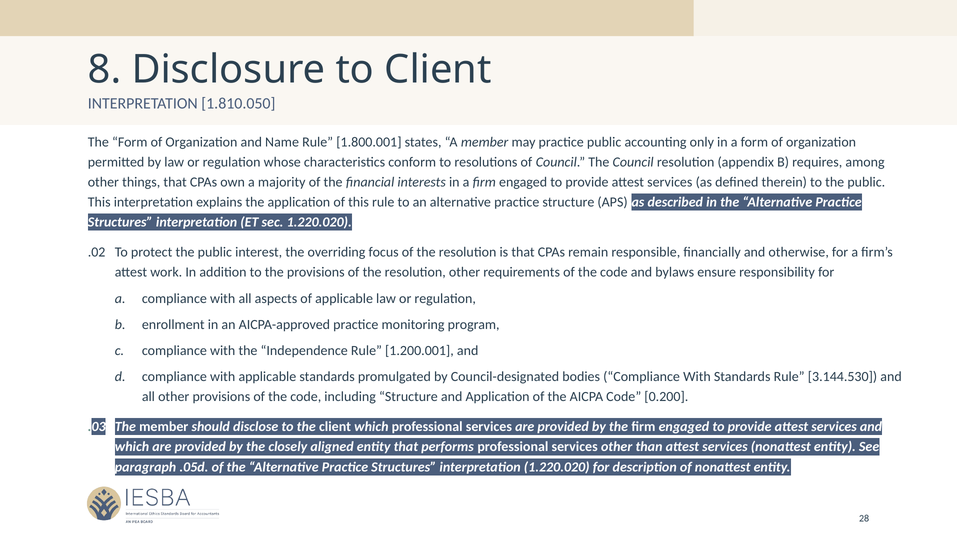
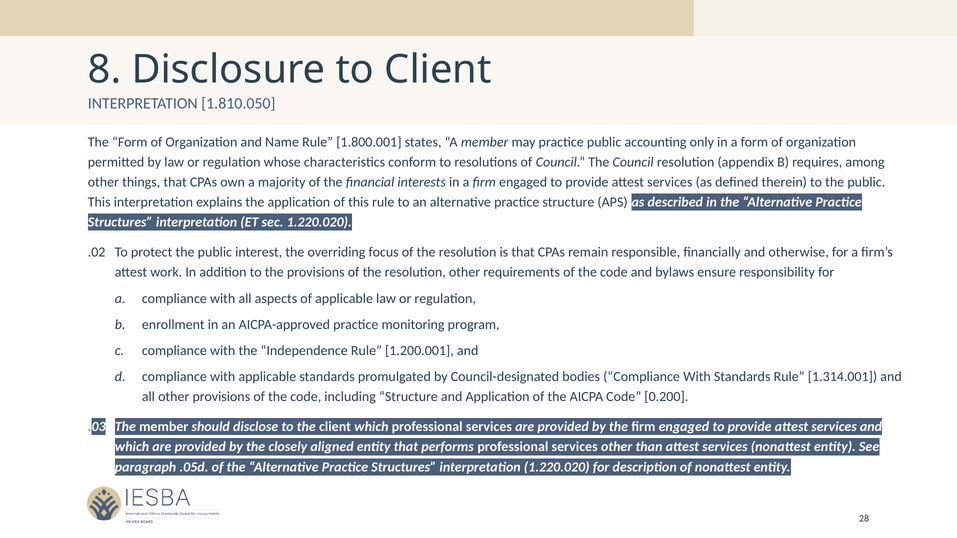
3.144.530: 3.144.530 -> 1.314.001 (842, 377)
